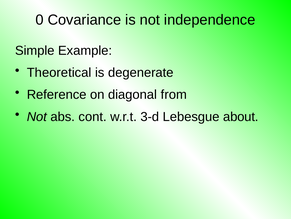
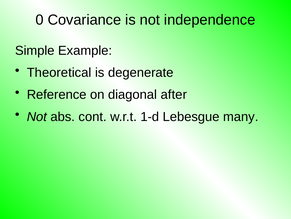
from: from -> after (174, 94)
3-d: 3-d -> 1-d (150, 116)
about: about -> many (241, 116)
